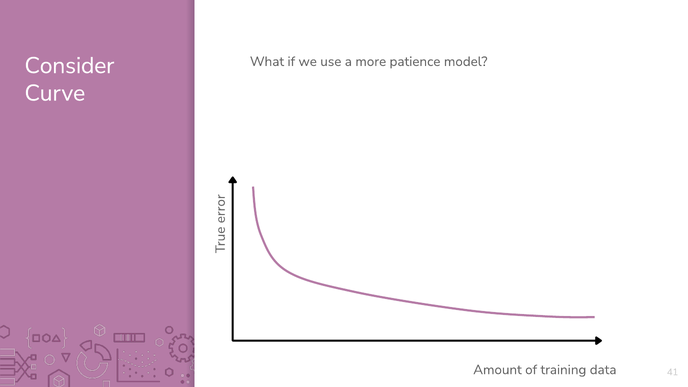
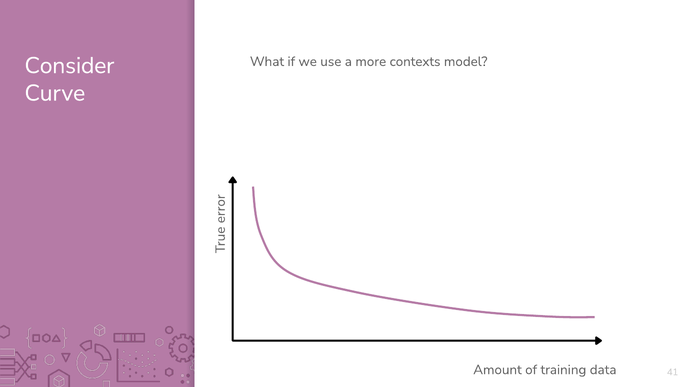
patience: patience -> contexts (415, 62)
